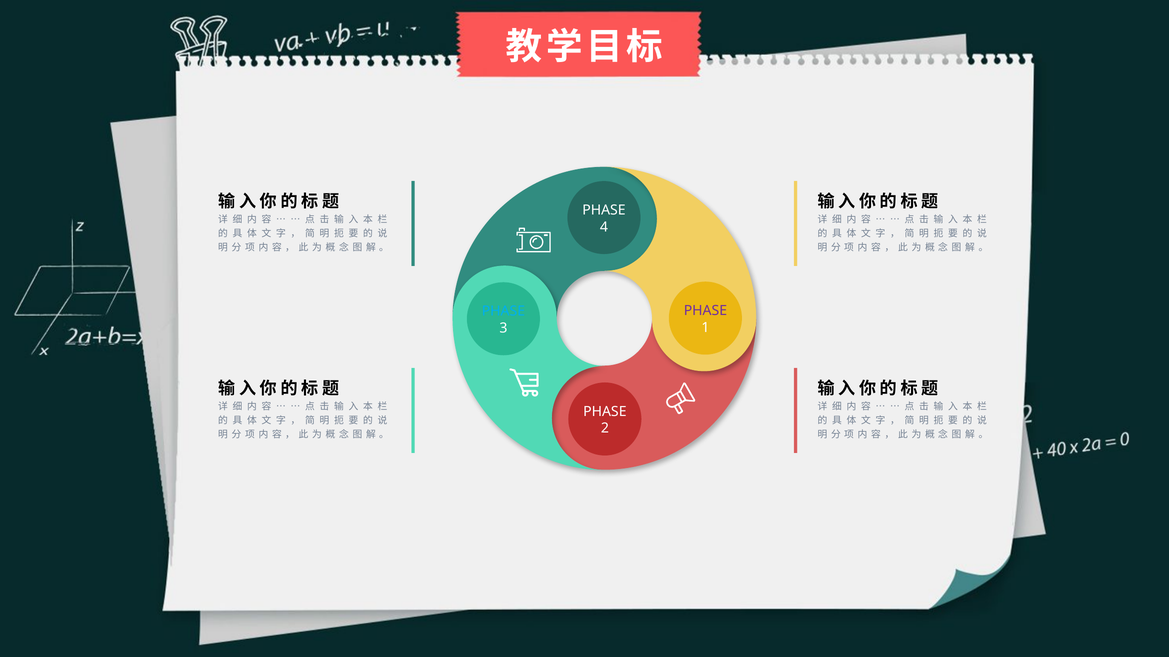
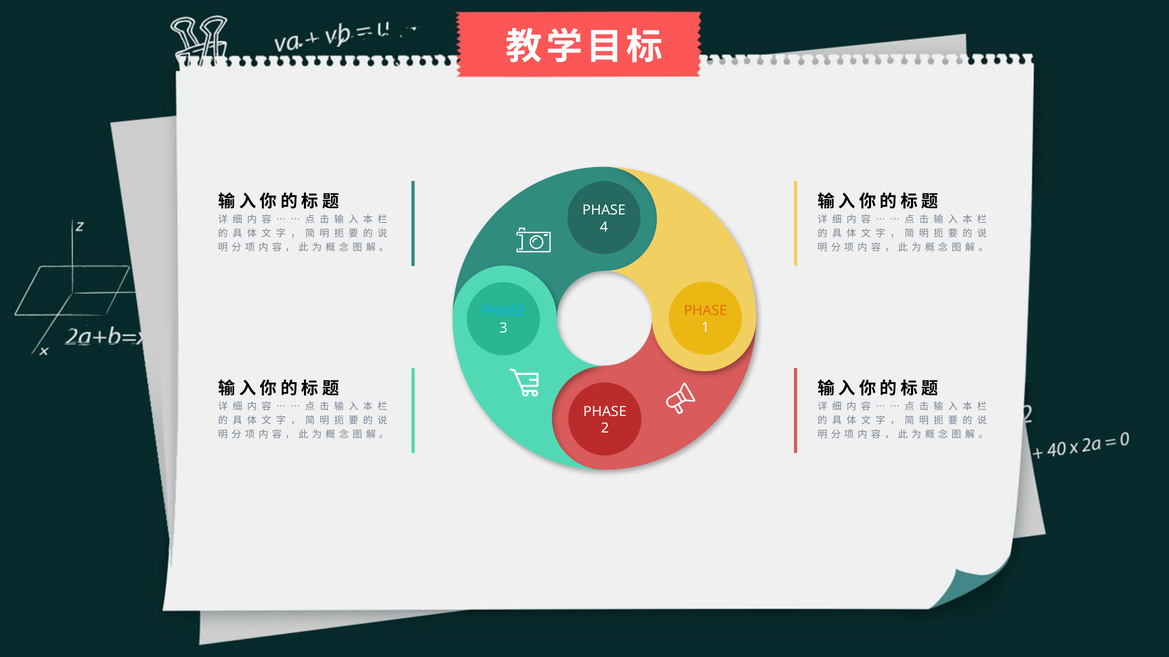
PHASE colour: purple -> orange (705, 311)
